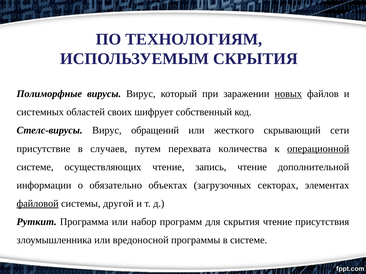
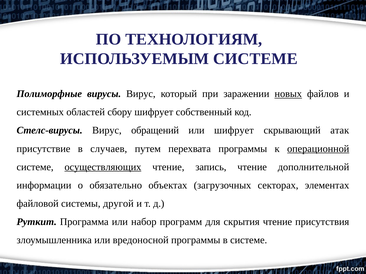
ИСПОЛЬЗУЕМЫМ СКРЫТИЯ: СКРЫТИЯ -> СИСТЕМЕ (255, 59)
своих: своих -> сбору (120, 112)
или жесткого: жесткого -> шифрует (234, 131)
сети: сети -> атак (340, 131)
перехвата количества: количества -> программы (243, 149)
осуществляющих underline: none -> present (103, 167)
файловой underline: present -> none (38, 204)
